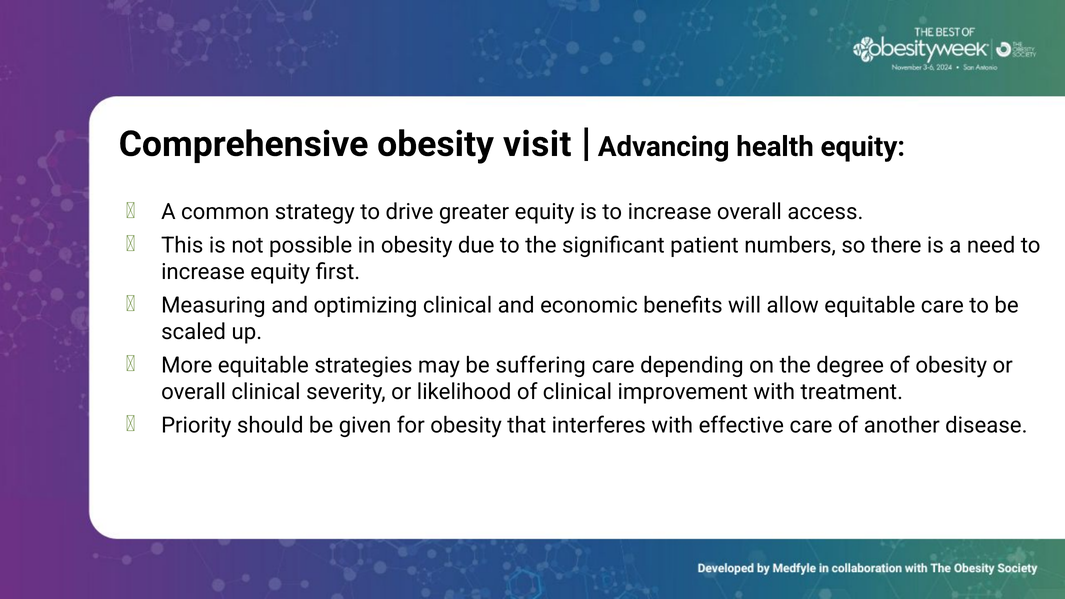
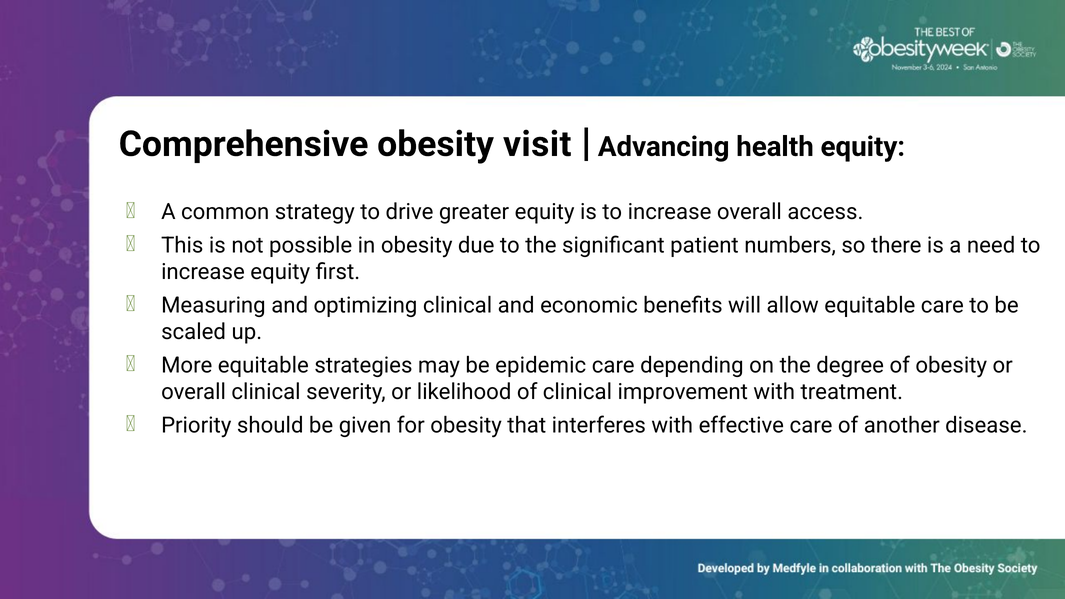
suffering: suffering -> epidemic (541, 365)
